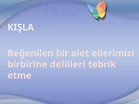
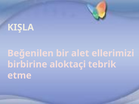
delilleri: delilleri -> aloktaçi (68, 65)
